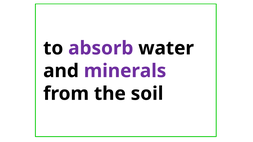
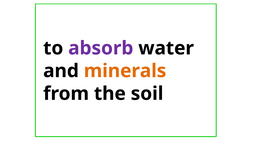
minerals colour: purple -> orange (125, 71)
